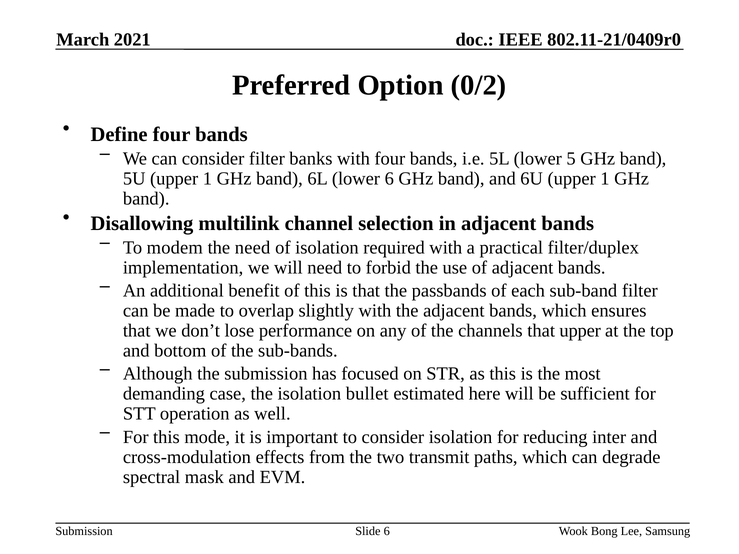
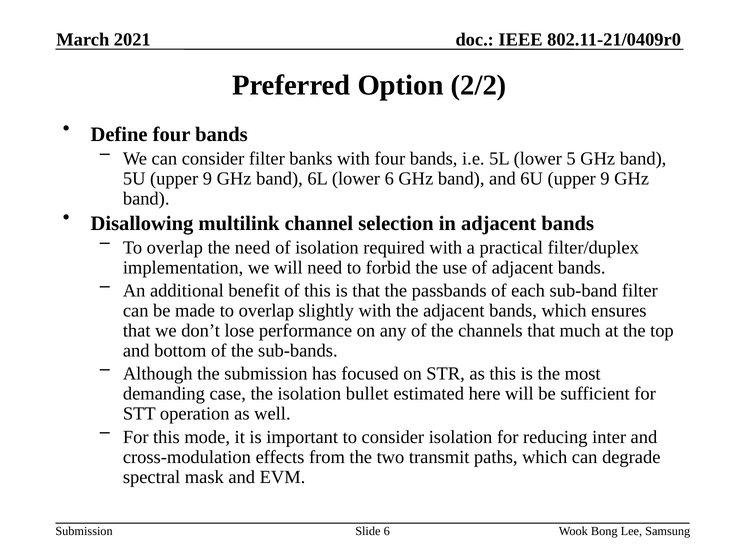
0/2: 0/2 -> 2/2 (479, 85)
5U upper 1: 1 -> 9 (207, 179)
6U upper 1: 1 -> 9 (605, 179)
modem: modem -> overlap (175, 248)
that upper: upper -> much (580, 331)
